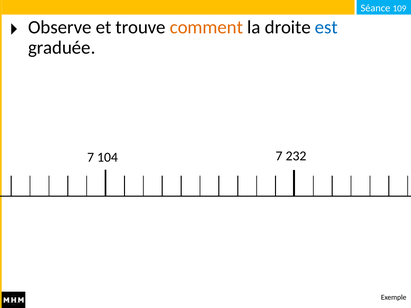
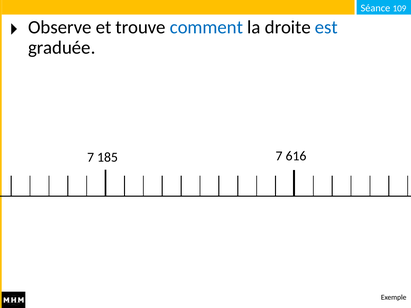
comment colour: orange -> blue (206, 27)
104: 104 -> 185 (108, 157)
232: 232 -> 616 (296, 156)
